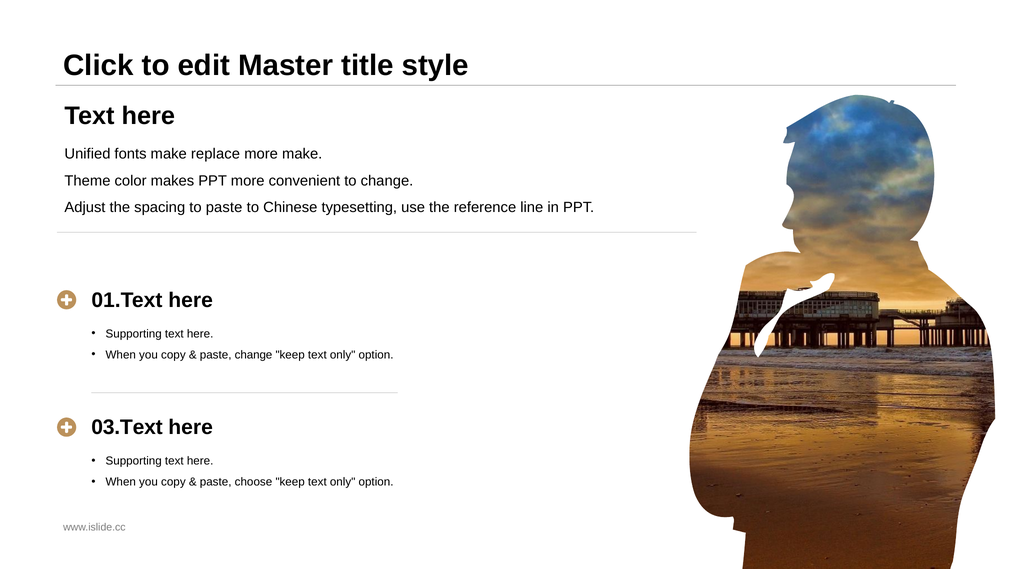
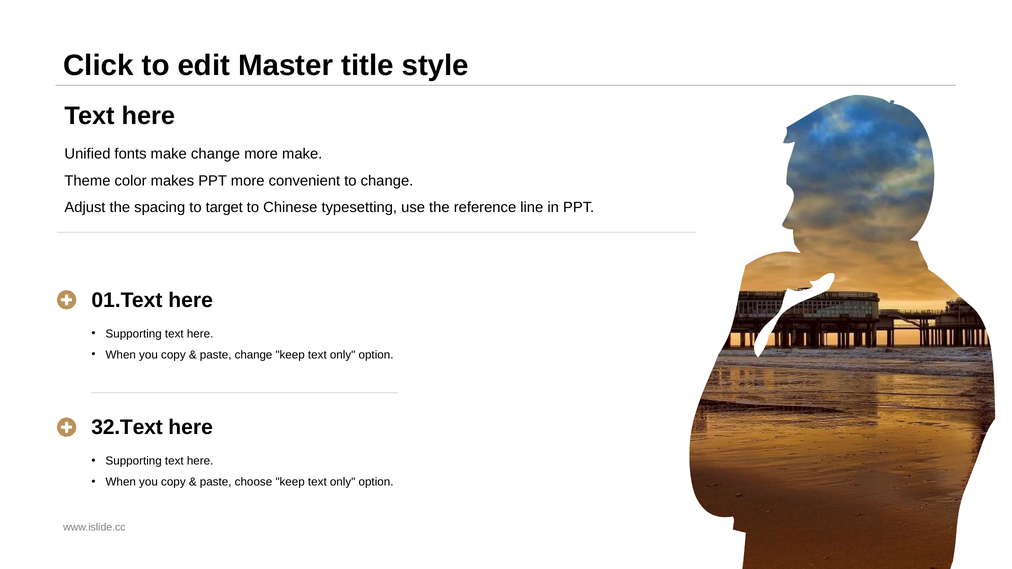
make replace: replace -> change (215, 154)
to paste: paste -> target (224, 207)
03.Text: 03.Text -> 32.Text (127, 428)
